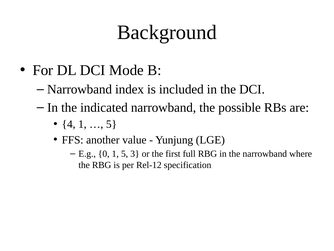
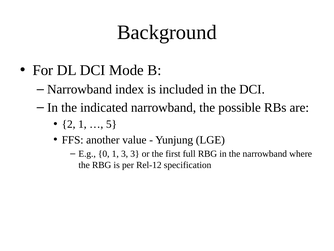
4: 4 -> 2 (69, 124)
1 5: 5 -> 3 (125, 154)
